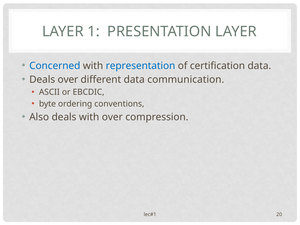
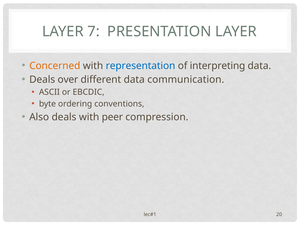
1: 1 -> 7 (94, 31)
Concerned colour: blue -> orange (55, 66)
certification: certification -> interpreting (218, 66)
with over: over -> peer (112, 117)
